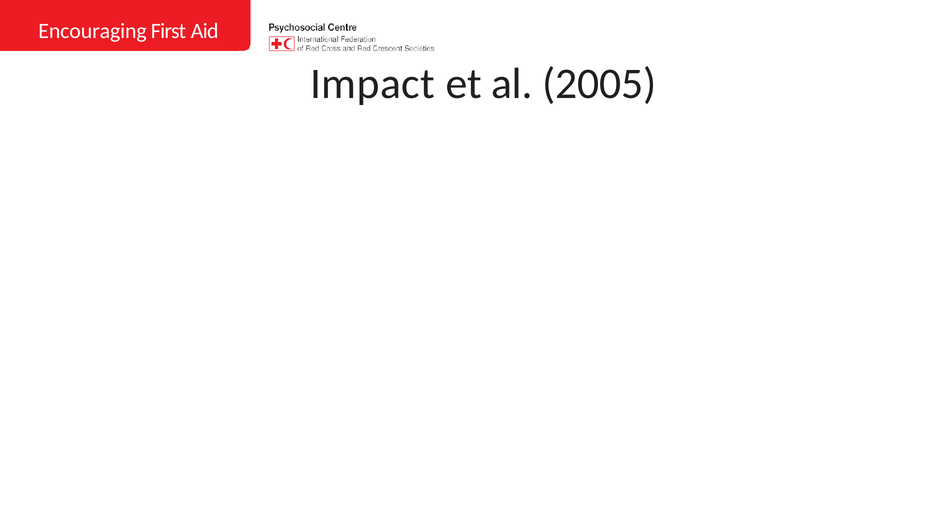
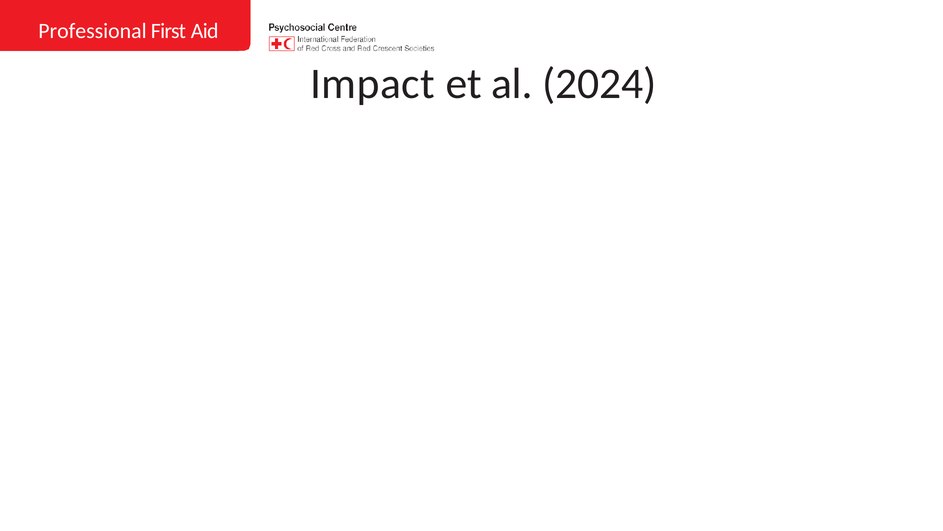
Encouraging: Encouraging -> Professional (92, 31)
2005: 2005 -> 2024 (599, 84)
